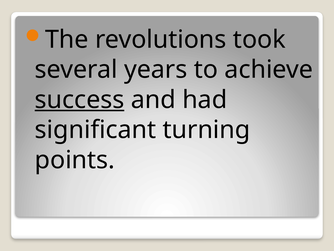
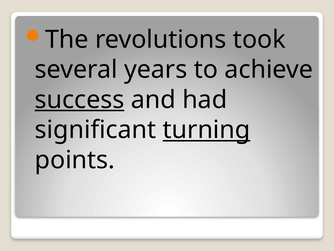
turning underline: none -> present (206, 130)
